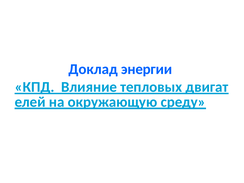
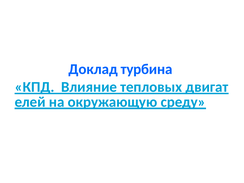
энергии: энергии -> турбина (147, 69)
